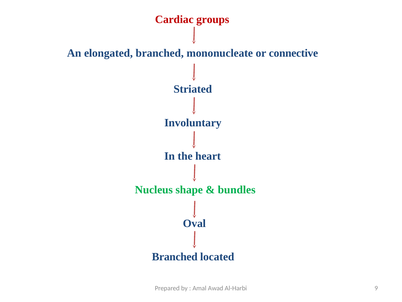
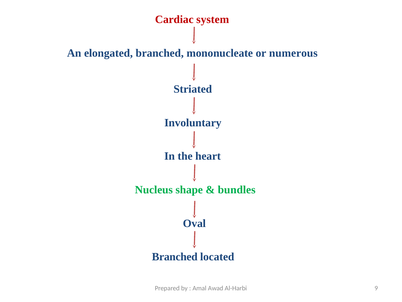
groups: groups -> system (213, 20)
connective: connective -> numerous (293, 53)
